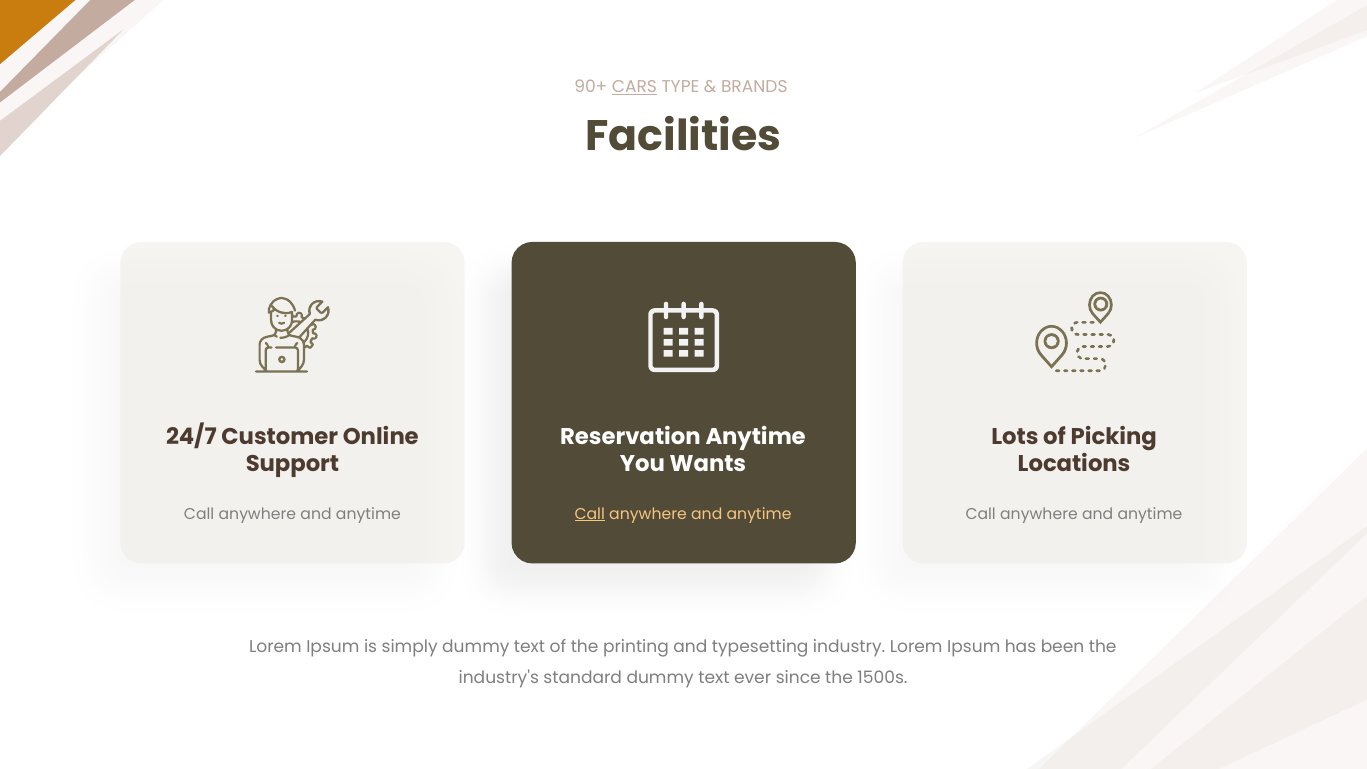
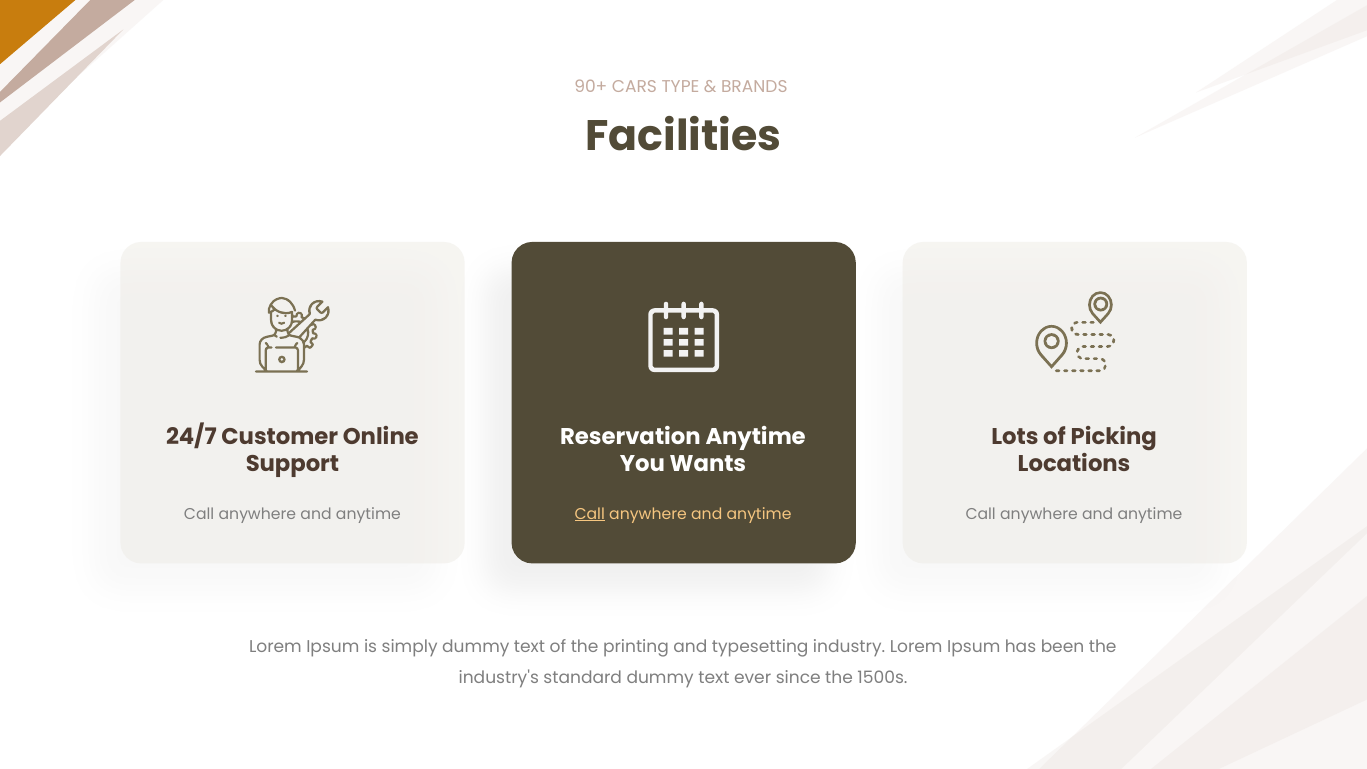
CARS underline: present -> none (634, 87)
